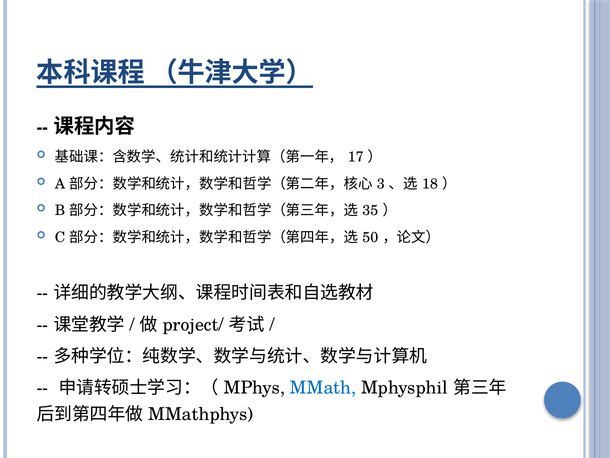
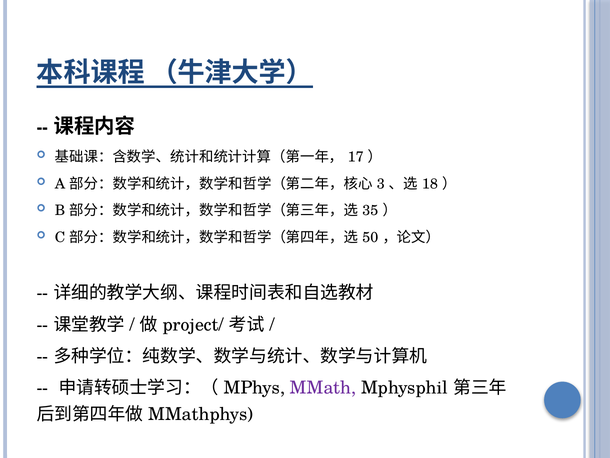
MMath colour: blue -> purple (323, 388)
